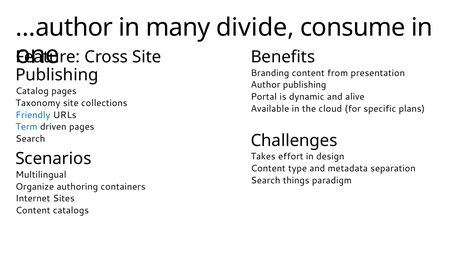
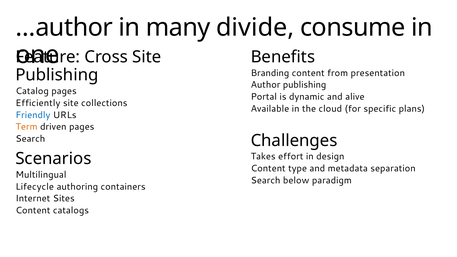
Taxonomy: Taxonomy -> Efficiently (38, 103)
Term colour: blue -> orange (27, 127)
things: things -> below (296, 180)
Organize: Organize -> Lifecycle (35, 187)
